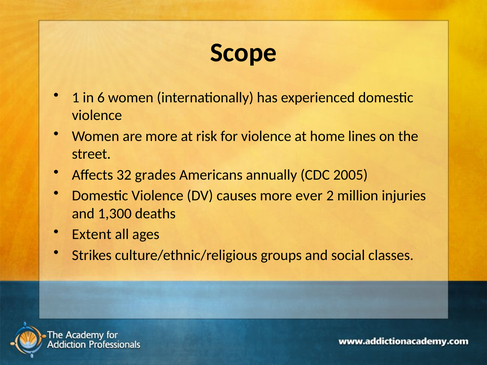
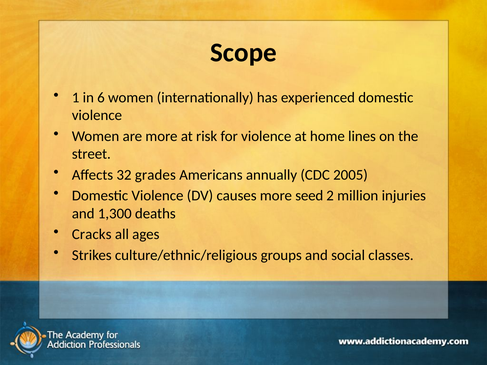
ever: ever -> seed (309, 196)
Extent: Extent -> Cracks (92, 234)
